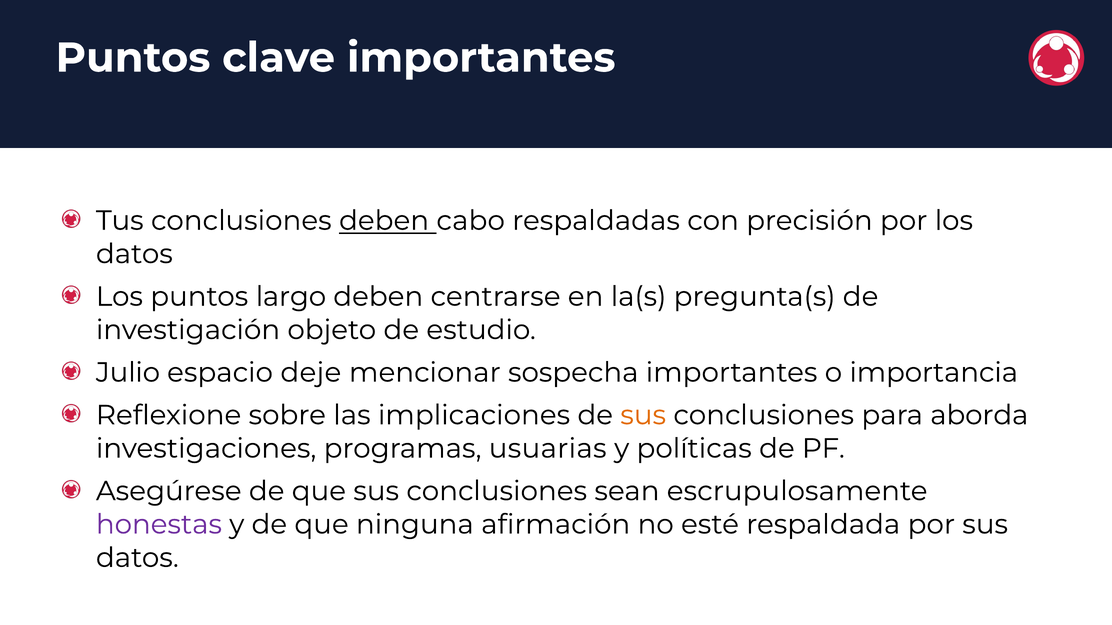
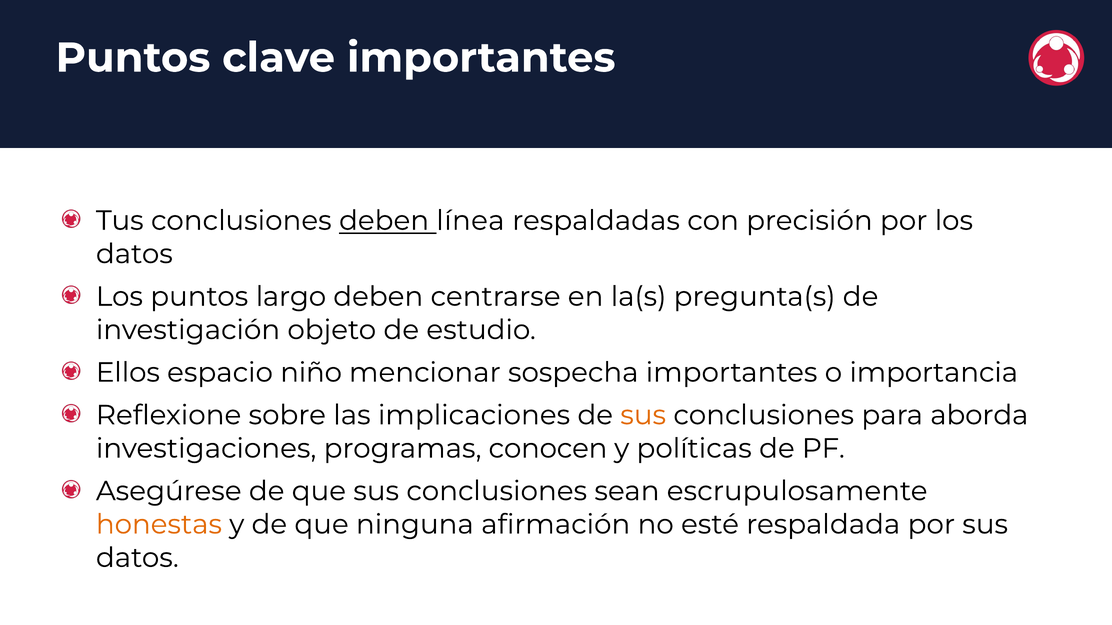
cabo: cabo -> línea (471, 221)
Julio: Julio -> Ellos (128, 373)
deje: deje -> niño (311, 373)
usuarias: usuarias -> conocen (548, 449)
honestas colour: purple -> orange (159, 525)
